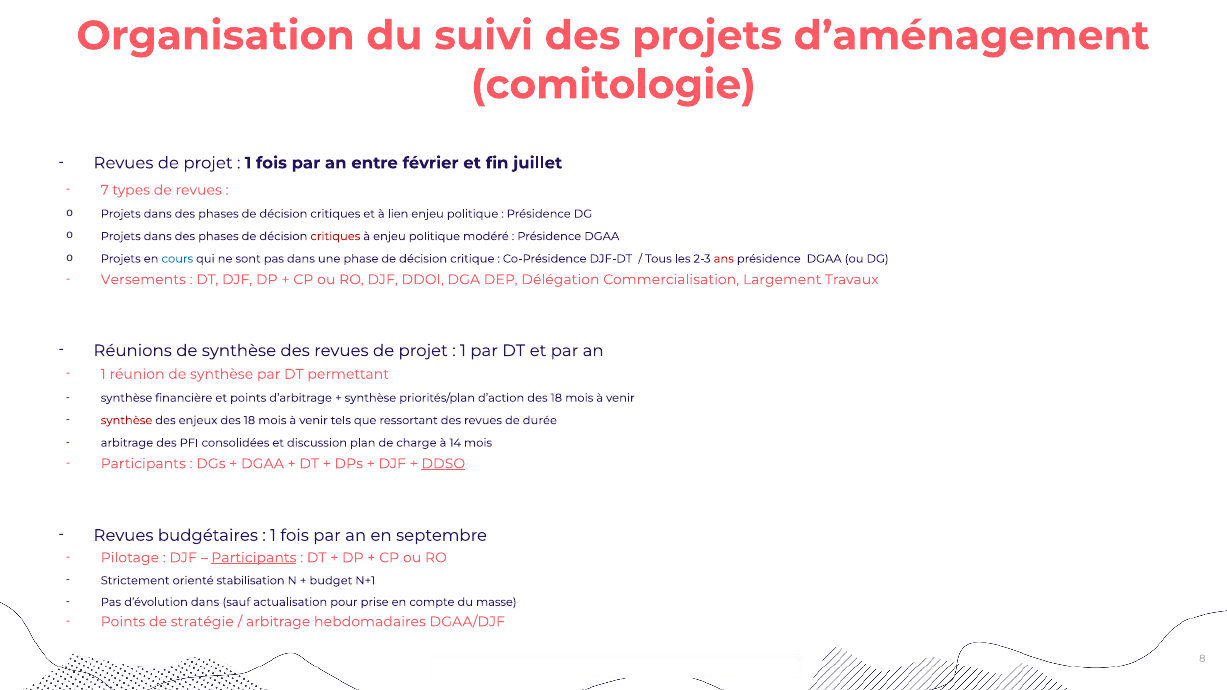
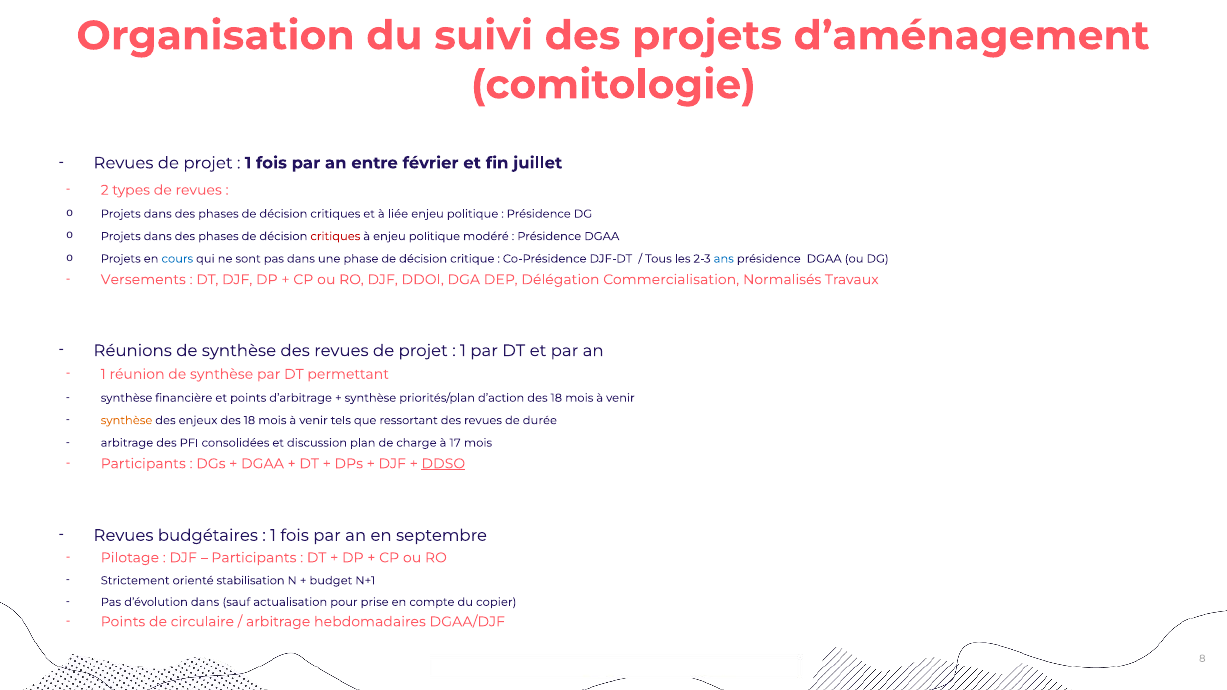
7: 7 -> 2 (105, 190)
lien: lien -> liée (398, 214)
ans colour: red -> blue (724, 259)
Largement: Largement -> Normalisés (782, 280)
synthèse colour: red -> orange (127, 420)
14: 14 -> 17 (455, 443)
Participants underline: present -> none (254, 558)
masse: masse -> copier (496, 602)
stratégie: stratégie -> circulaire (202, 622)
